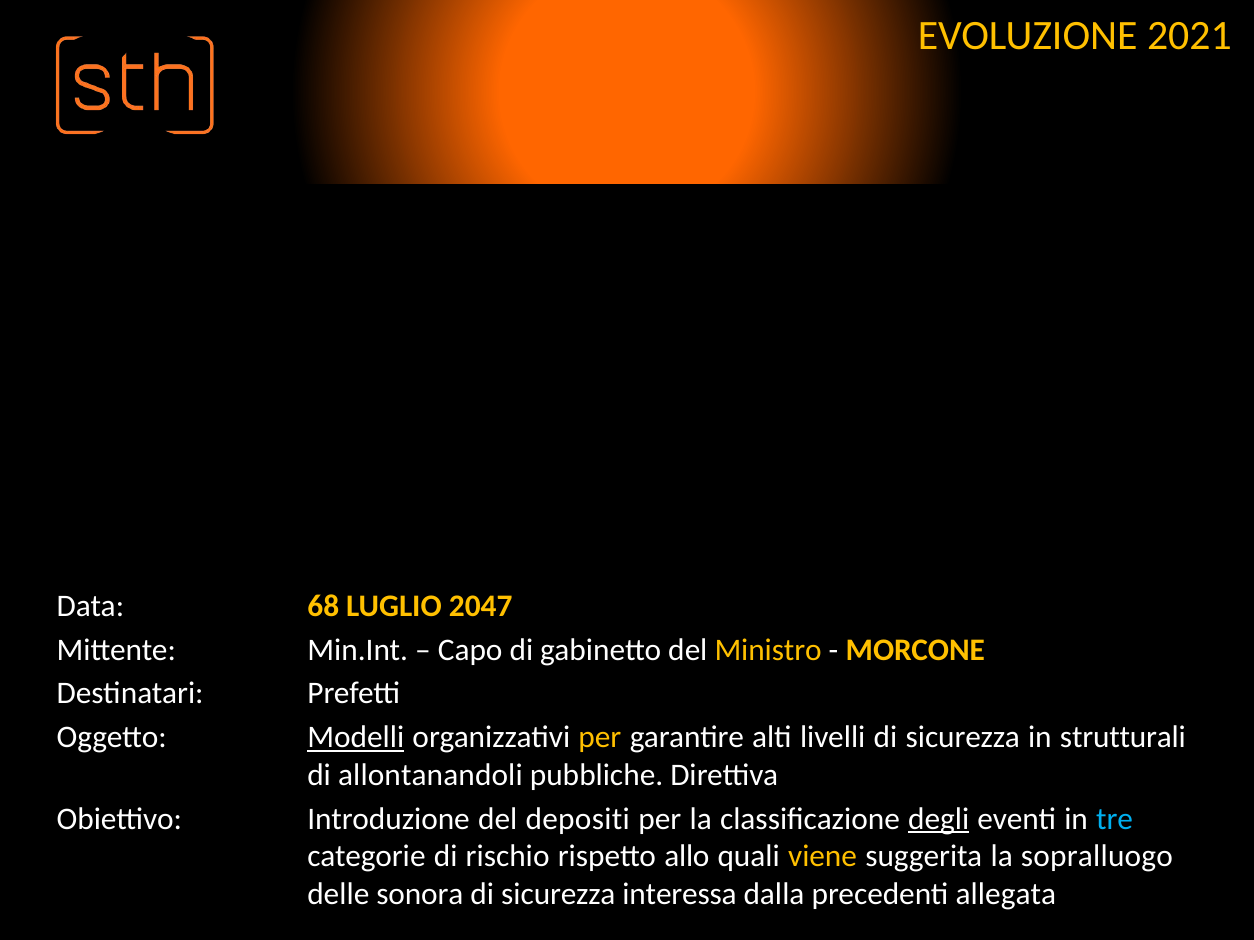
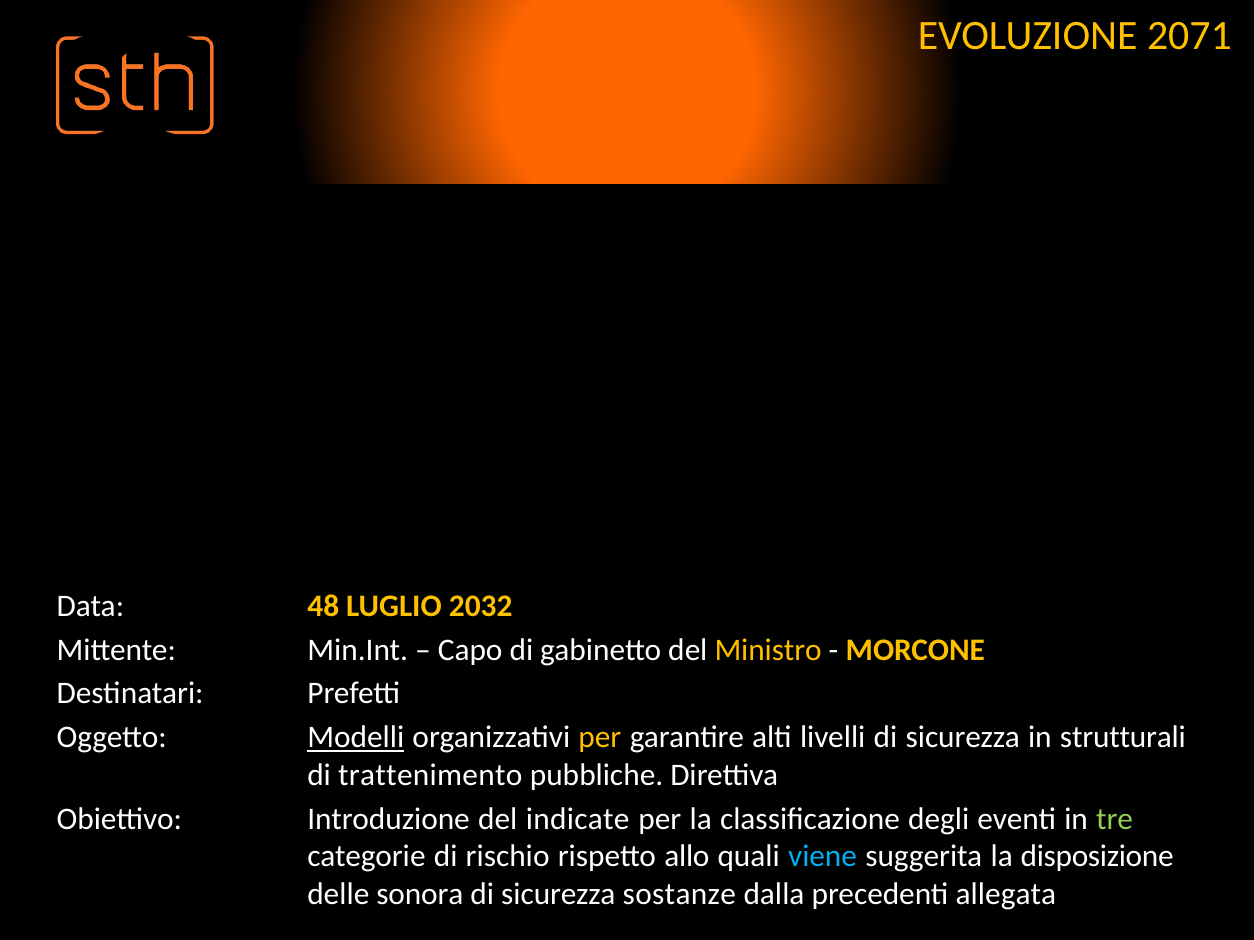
2021: 2021 -> 2071 (1189, 36)
68: 68 -> 48 (323, 606)
2047: 2047 -> 2032 (481, 606)
allontanandoli: allontanandoli -> trattenimento (430, 775)
depositi: depositi -> indicate (578, 819)
degli underline: present -> none (939, 819)
tre colour: light blue -> light green (1115, 819)
viene colour: yellow -> light blue (823, 857)
sopralluogo: sopralluogo -> disposizione (1097, 857)
interessa: interessa -> sostanze (679, 895)
